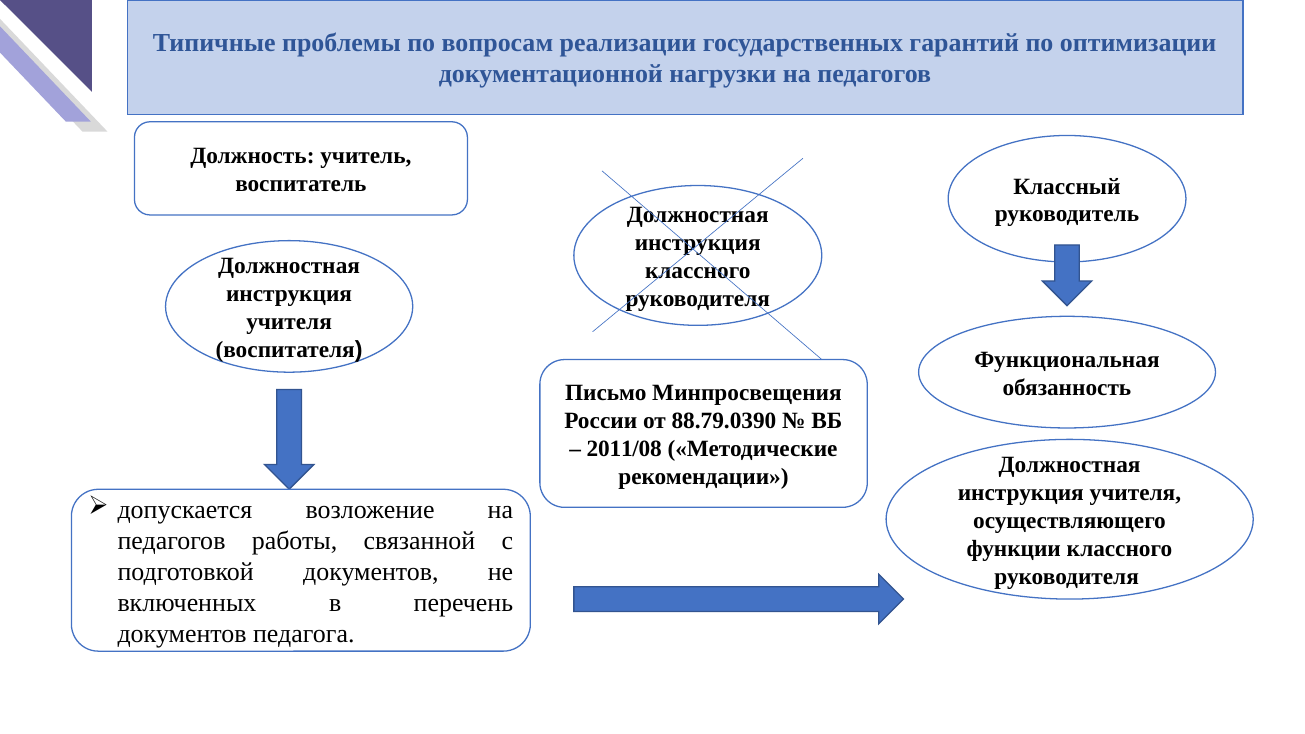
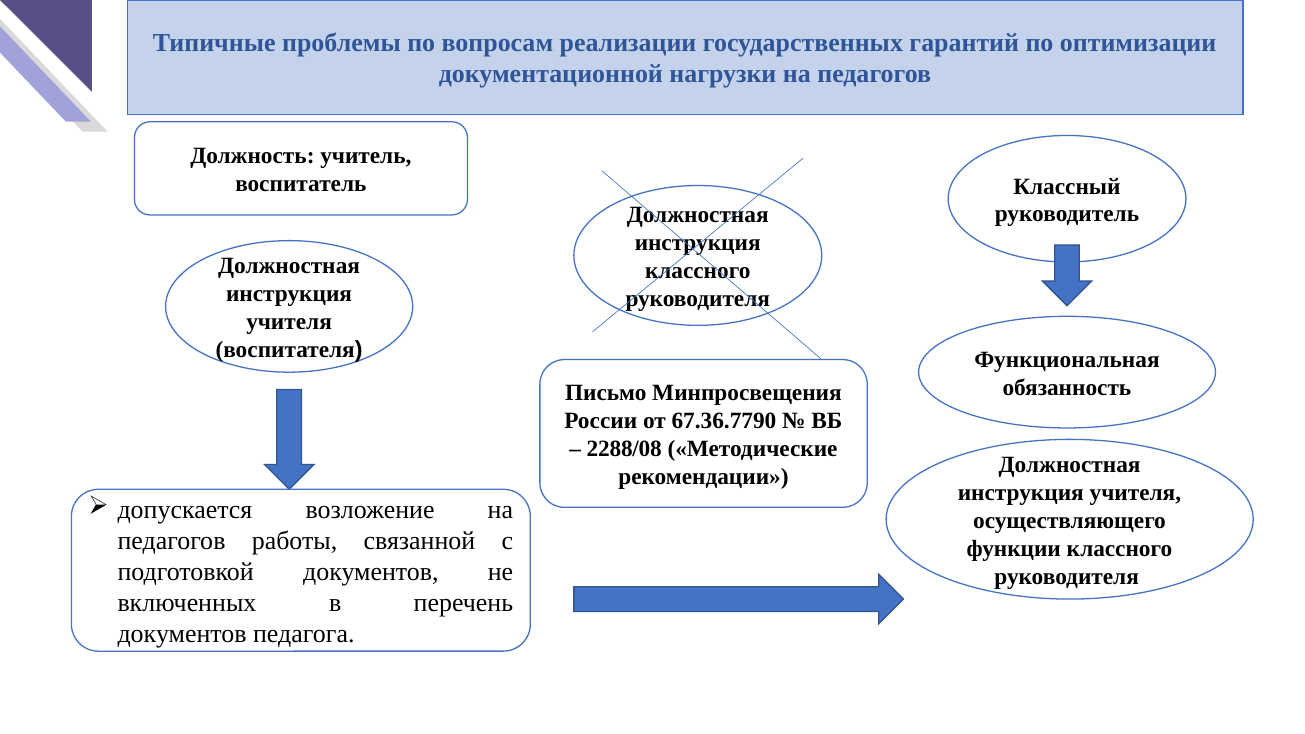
88.79.0390: 88.79.0390 -> 67.36.7790 (724, 421)
2011/08: 2011/08 -> 2288/08 (624, 449)
